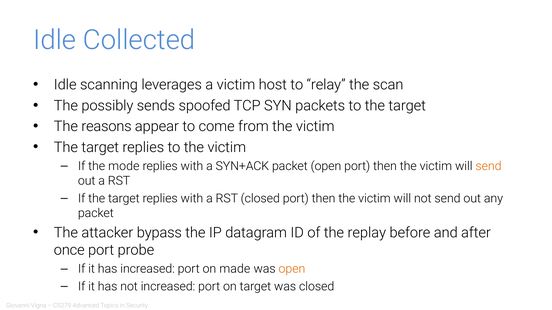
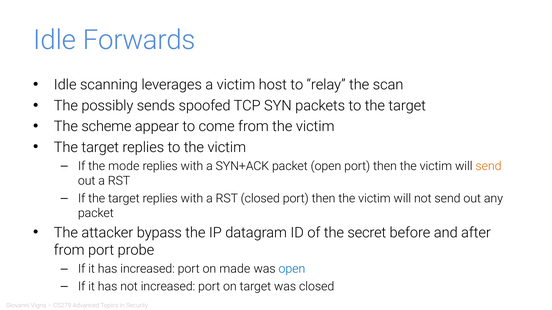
Collected: Collected -> Forwards (139, 40)
reasons: reasons -> scheme (106, 127)
replay: replay -> secret (367, 233)
once: once -> from (69, 250)
open colour: orange -> blue (292, 269)
